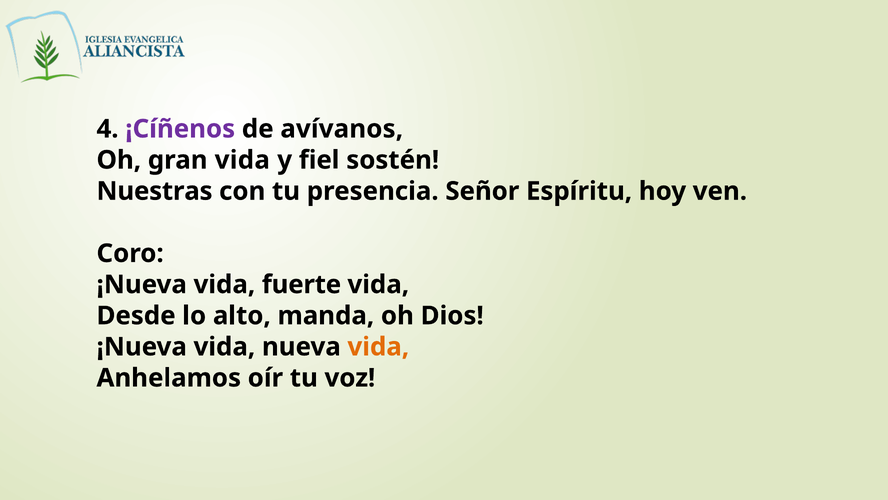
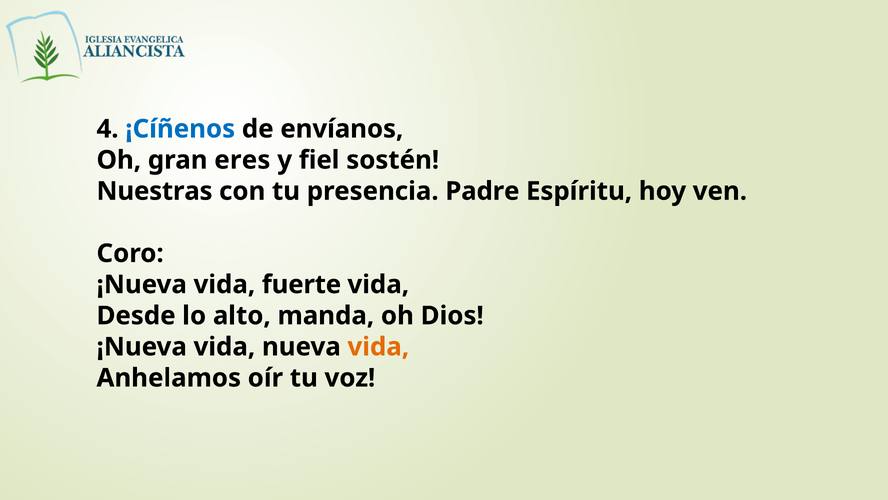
¡Cíñenos colour: purple -> blue (180, 129)
avívanos: avívanos -> envíanos (342, 129)
gran vida: vida -> eres (242, 160)
Señor: Señor -> Padre (482, 191)
